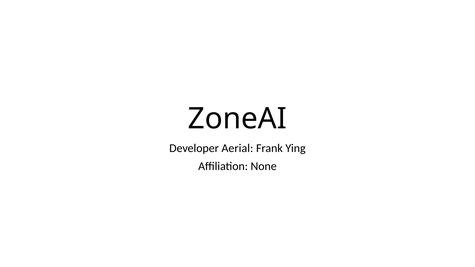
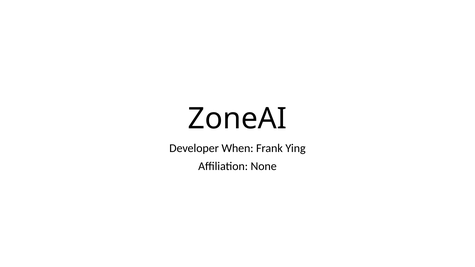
Aerial: Aerial -> When (237, 148)
